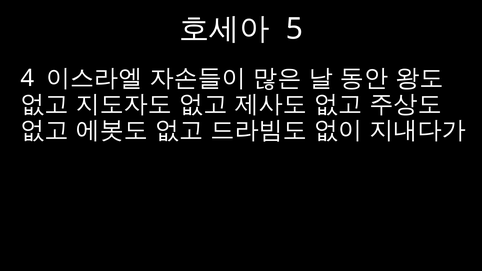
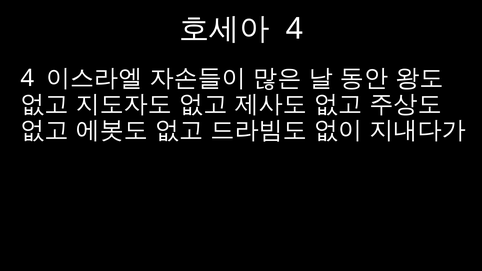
5: 5 -> 4 (294, 29)
